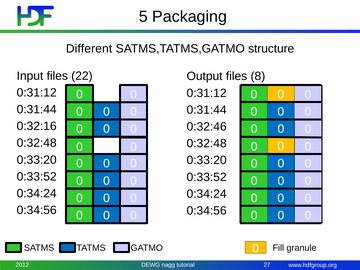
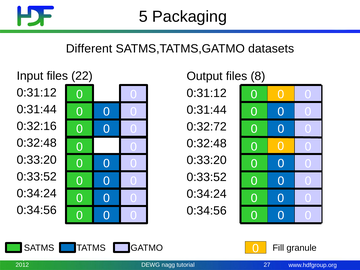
structure: structure -> datasets (271, 49)
0:32:46: 0:32:46 -> 0:32:72 (207, 127)
